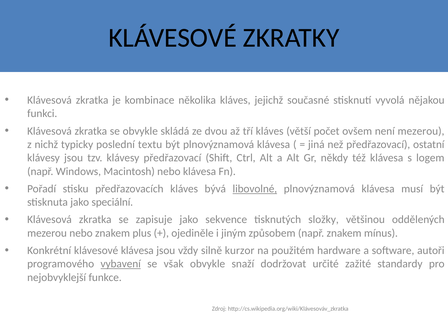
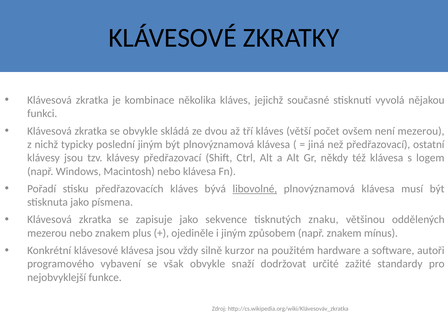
poslední textu: textu -> jiným (150, 144)
speciální: speciální -> písmena (112, 202)
složky: složky -> znaku (323, 220)
vybavení underline: present -> none (121, 264)
